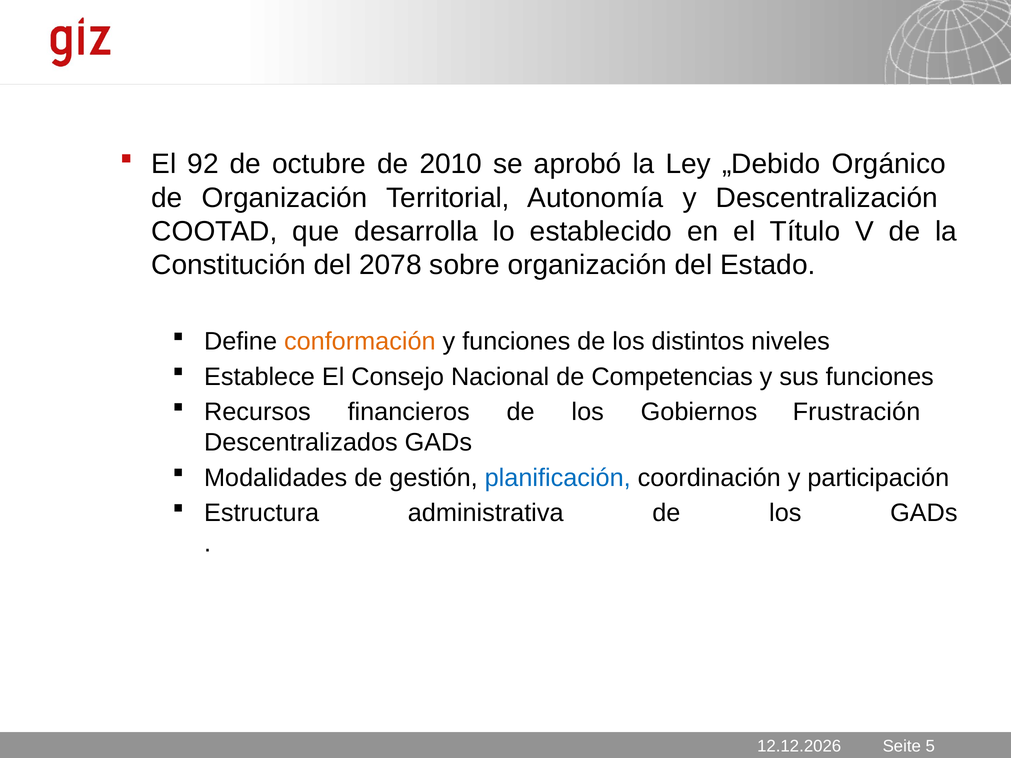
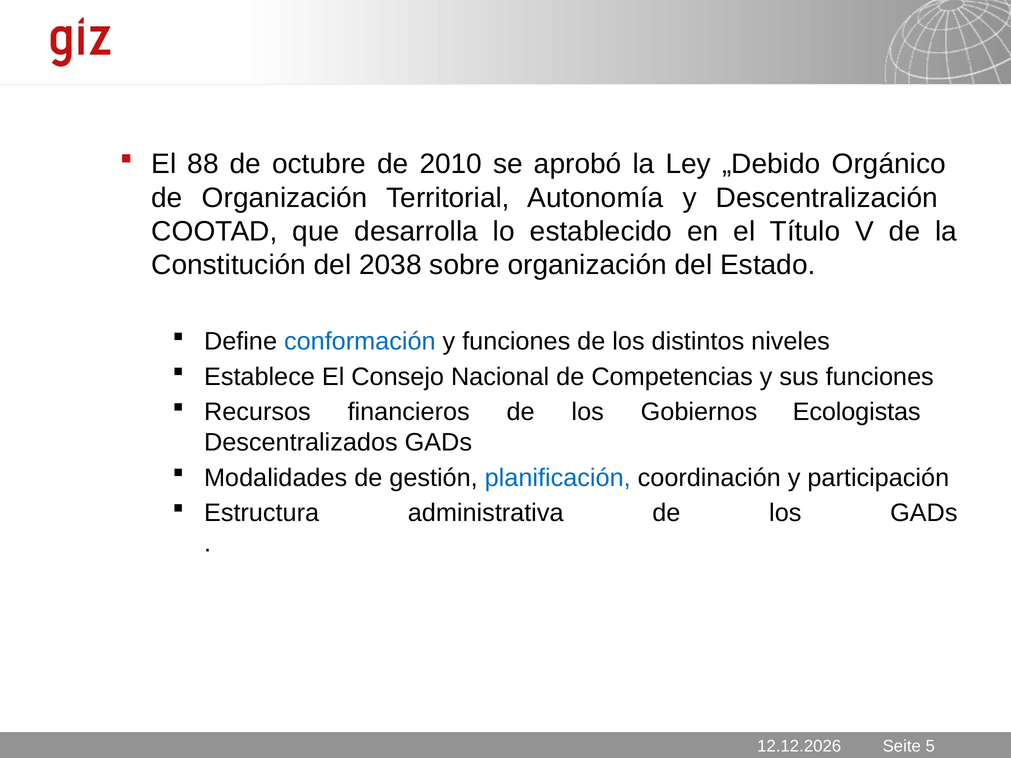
92: 92 -> 88 (203, 164)
2078: 2078 -> 2038 (390, 265)
conformación colour: orange -> blue (360, 341)
Frustración: Frustración -> Ecologistas (857, 412)
